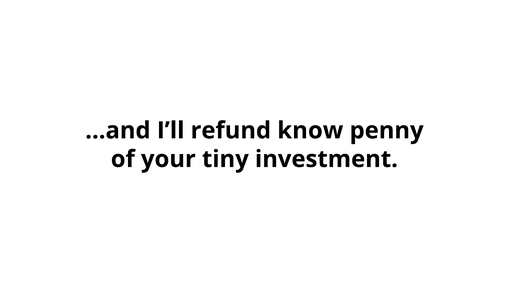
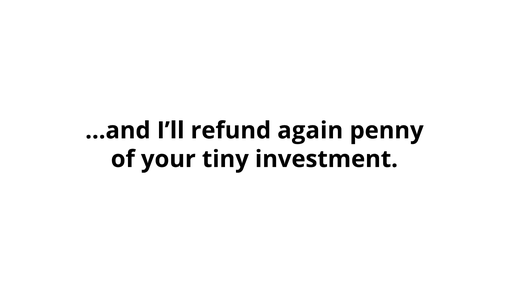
know: know -> again (310, 130)
